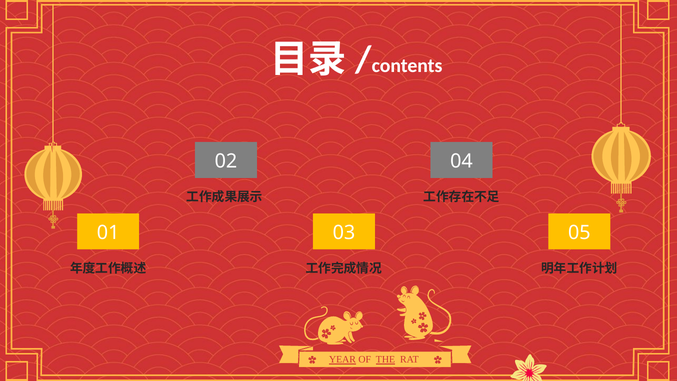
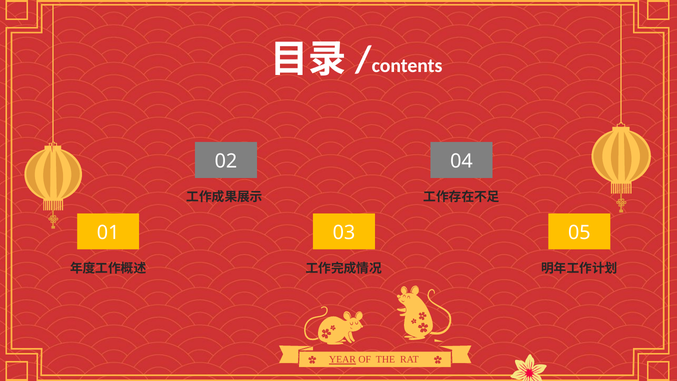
THE underline: present -> none (385, 360)
